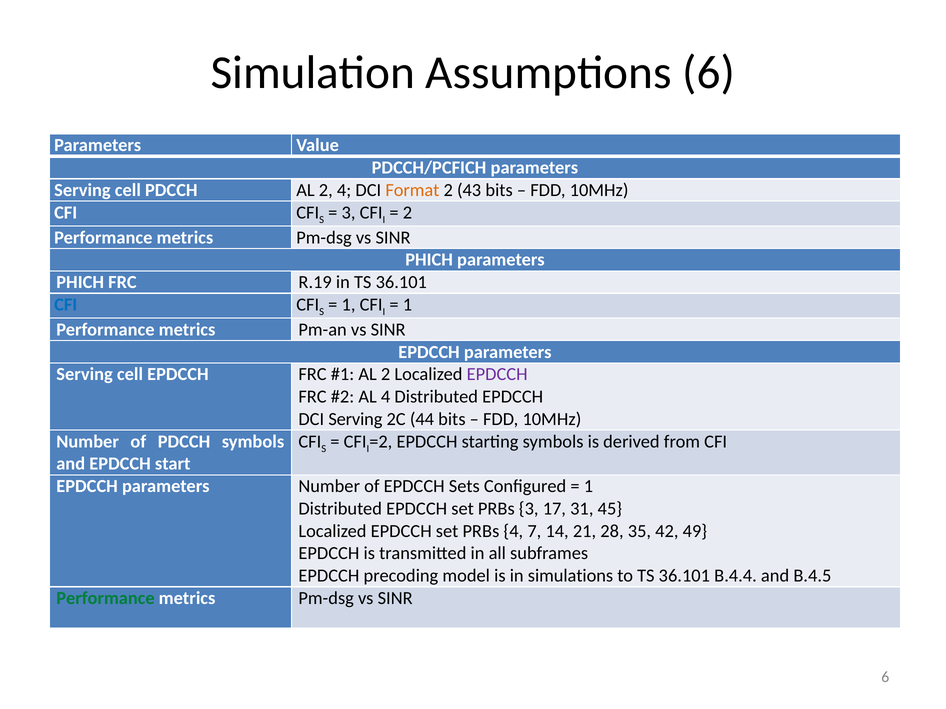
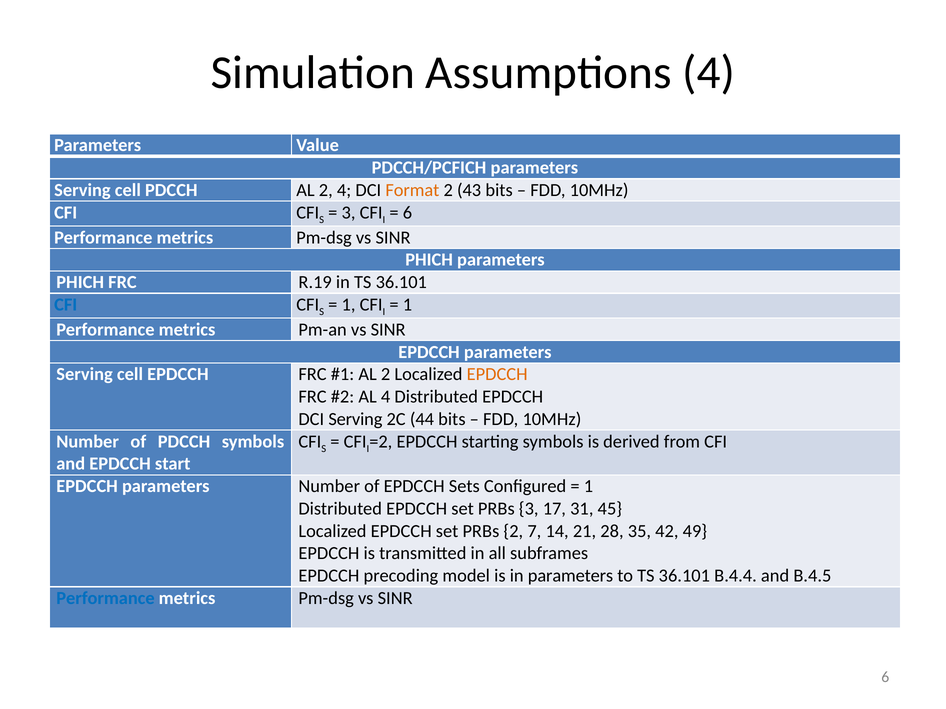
Assumptions 6: 6 -> 4 (709, 73)
2: 2 -> 6 (407, 213)
EPDCCH colour: purple -> orange (497, 375)
PRBs 4: 4 -> 2 (513, 531)
in simulations: simulations -> parameters (571, 576)
Performance colour: green -> blue (105, 599)
